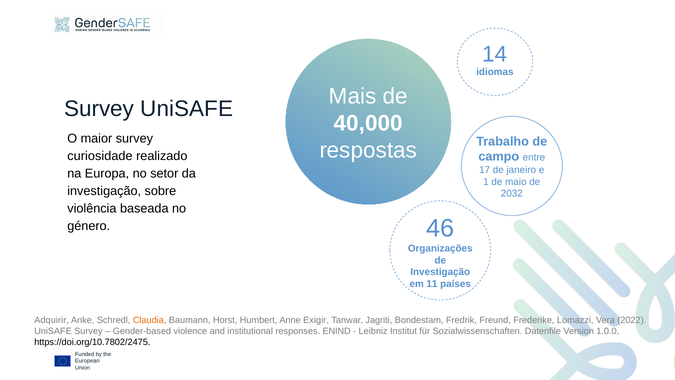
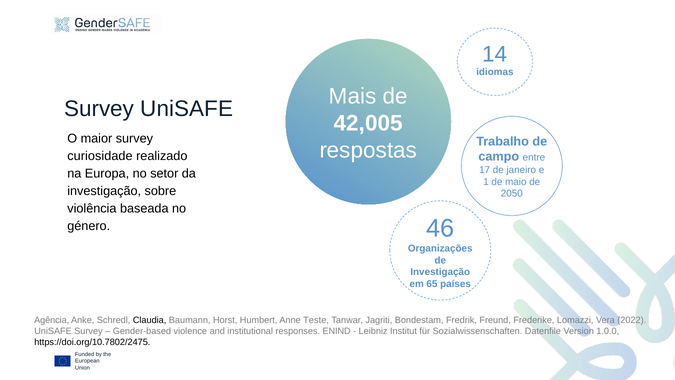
40,000: 40,000 -> 42,005 (368, 123)
2032: 2032 -> 2050 (512, 193)
11: 11 -> 65 (432, 284)
Adquirir: Adquirir -> Agência (52, 320)
Claudia colour: orange -> black (150, 320)
Exigir: Exigir -> Teste (316, 320)
